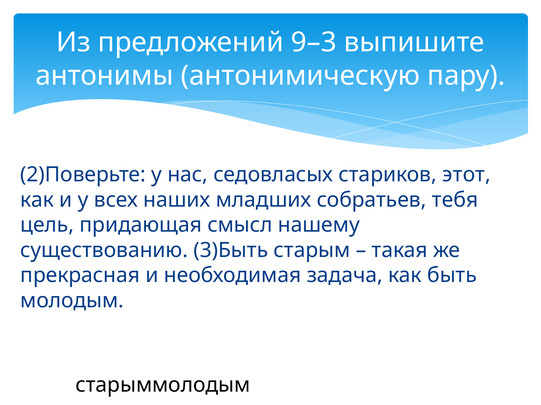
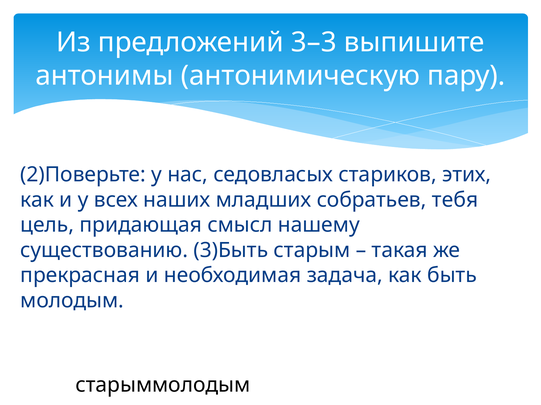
9–3: 9–3 -> 3–3 (314, 42)
этот: этот -> этих (467, 175)
